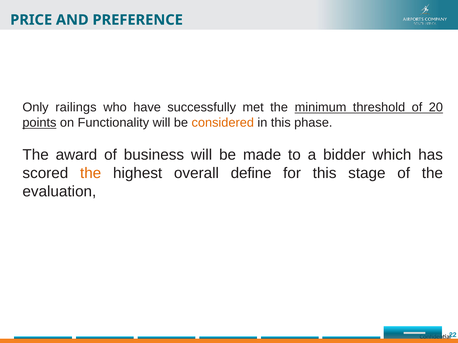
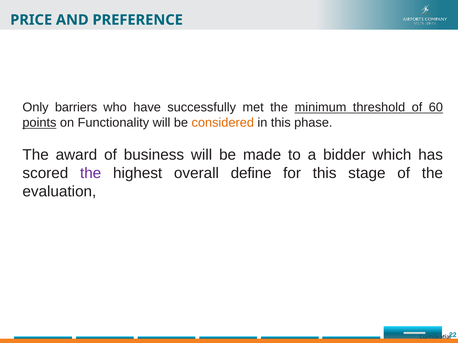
railings: railings -> barriers (76, 108)
20: 20 -> 60 (436, 108)
the colour: orange -> purple (91, 173)
